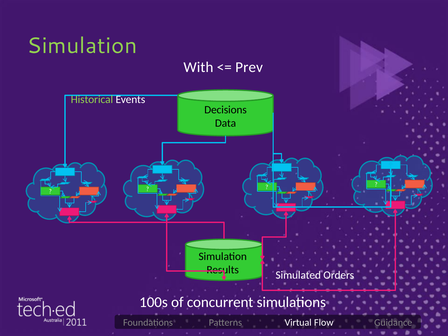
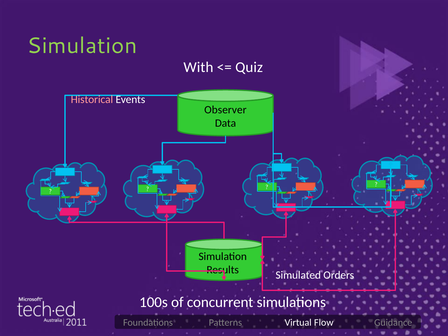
Prev: Prev -> Quiz (249, 67)
Historical colour: light green -> pink (92, 100)
Decisions: Decisions -> Observer (225, 110)
